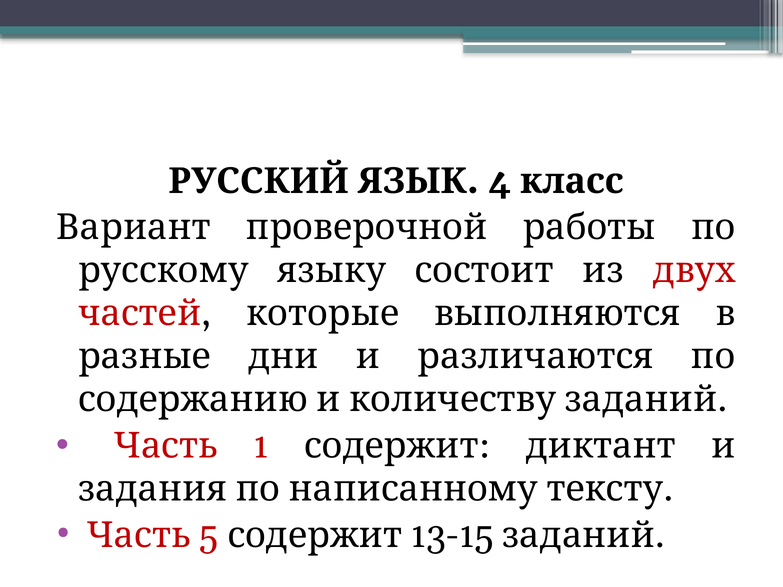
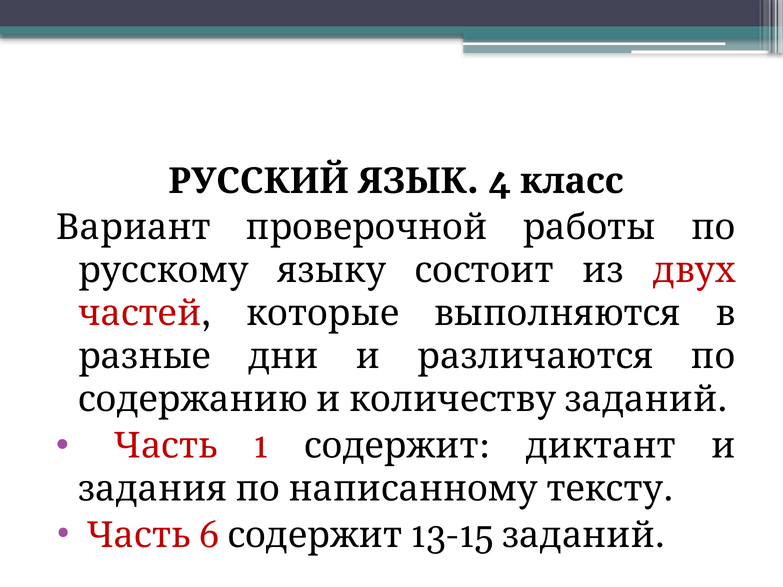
5: 5 -> 6 (209, 536)
